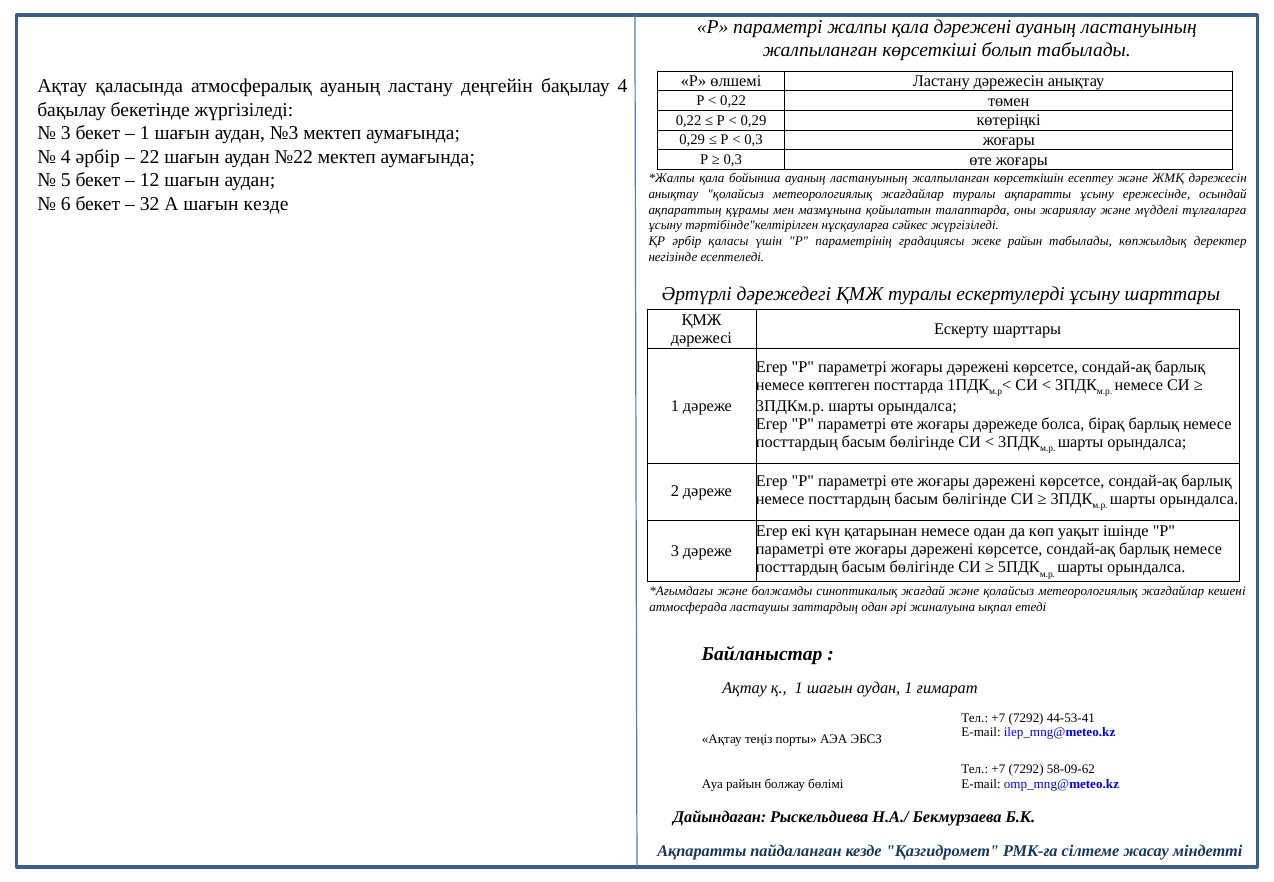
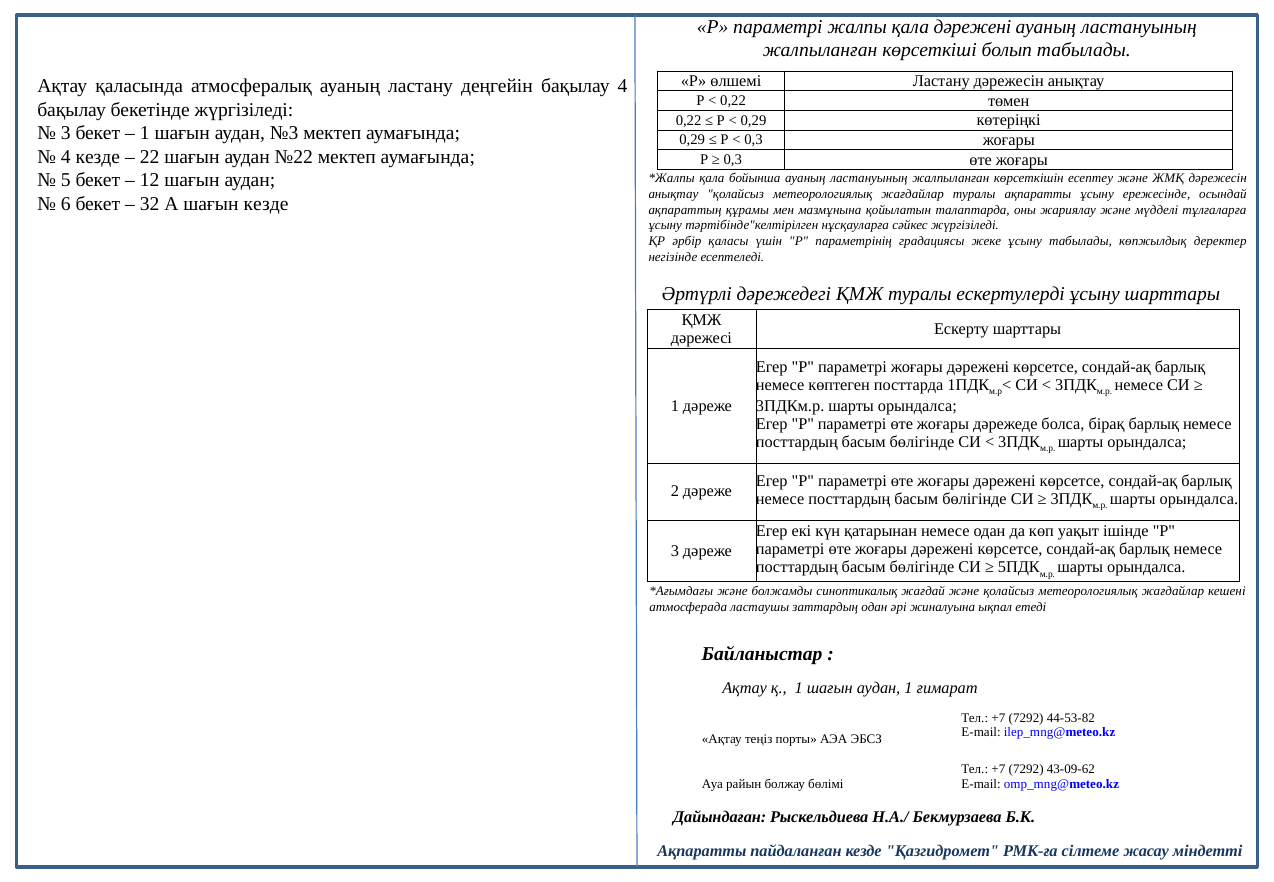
4 әрбір: әрбір -> кезде (98, 157)
жеке райын: райын -> ұсыну (1025, 241)
44-53-41: 44-53-41 -> 44-53-82 (1071, 718)
58-09-62: 58-09-62 -> 43-09-62 (1071, 769)
